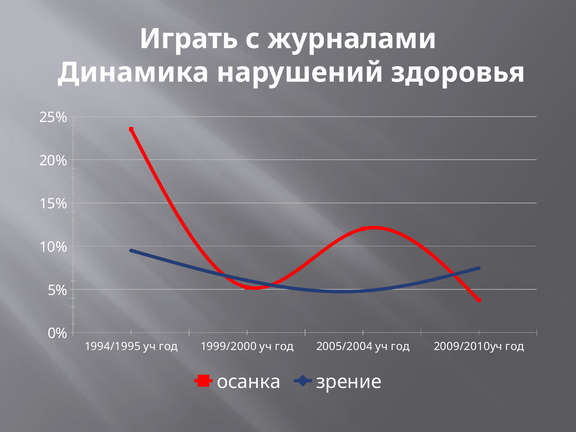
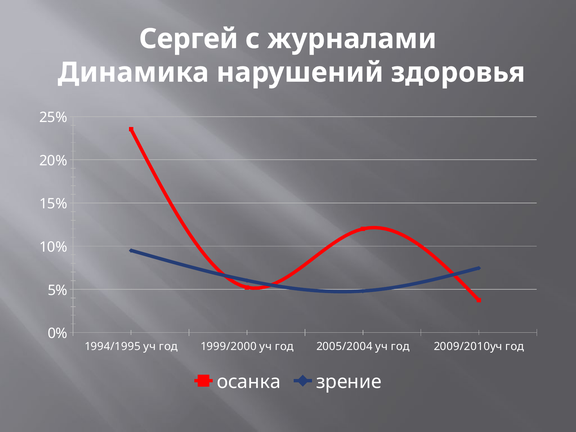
Играть: Играть -> Сергей (189, 39)
